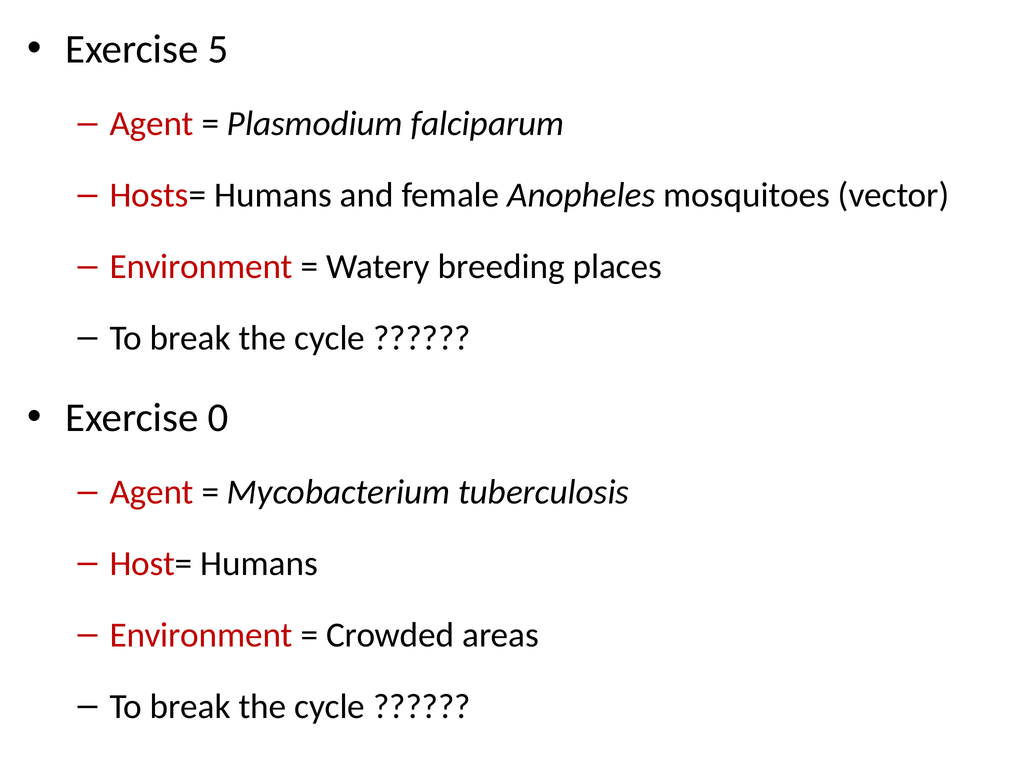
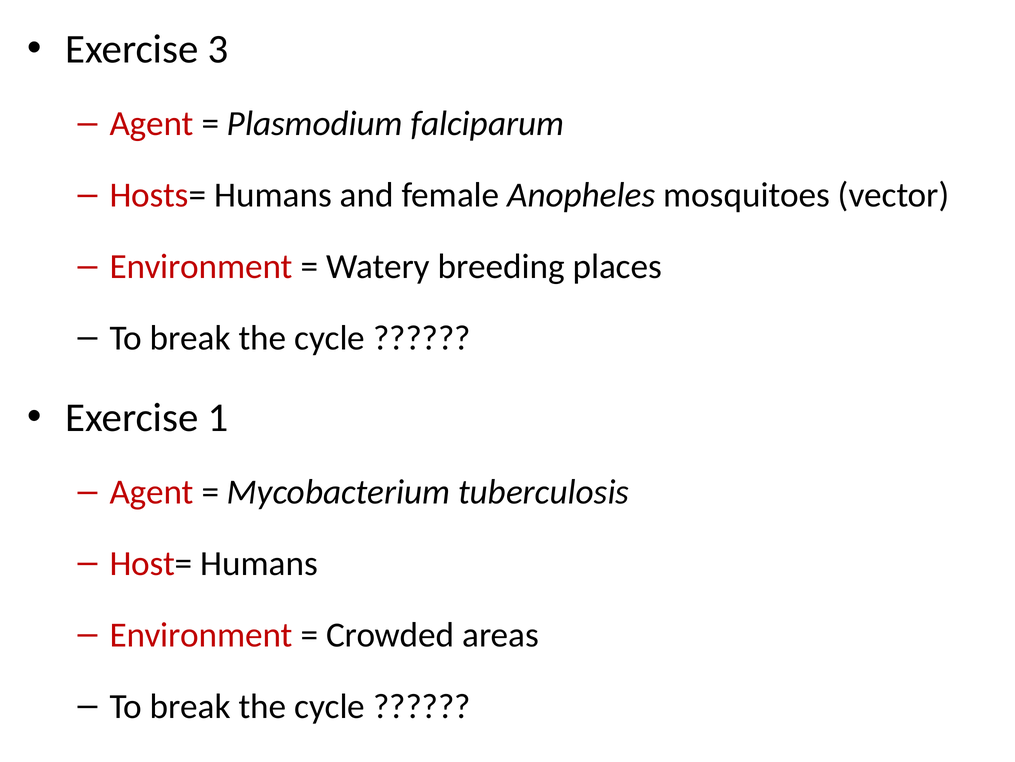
5: 5 -> 3 (218, 49)
0: 0 -> 1 (218, 417)
